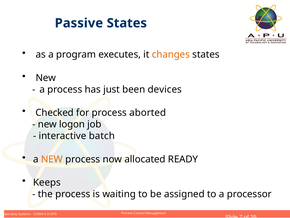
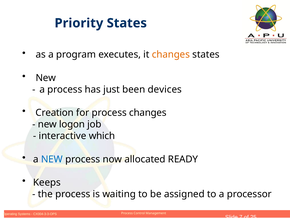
Passive: Passive -> Priority (79, 23)
Checked: Checked -> Creation (55, 112)
process aborted: aborted -> changes (148, 112)
batch: batch -> which (102, 136)
NEW colour: orange -> blue (52, 159)
